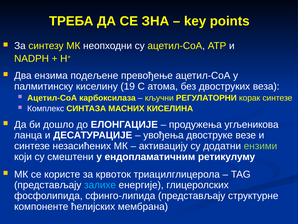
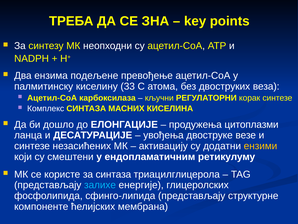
19: 19 -> 33 (128, 86)
угљеникова: угљеникова -> цитоплазми (252, 124)
ензими colour: light green -> yellow (260, 146)
за крвоток: крвоток -> синтаза (113, 174)
